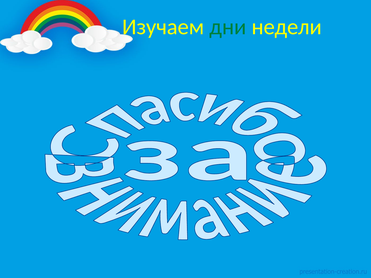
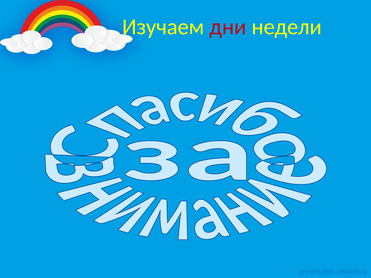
дни colour: green -> red (228, 27)
